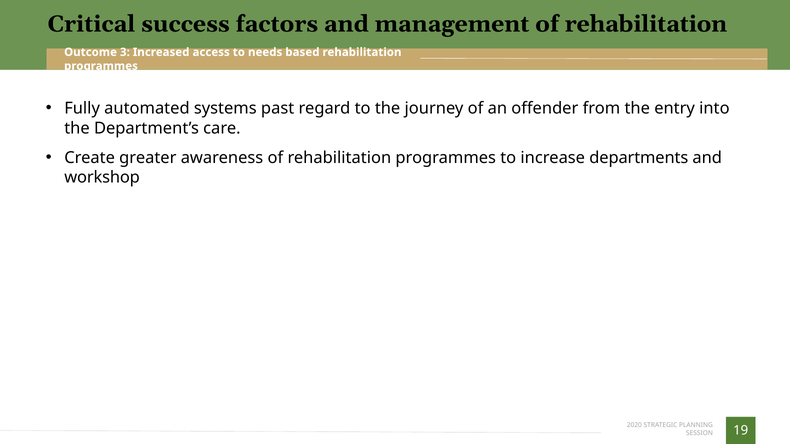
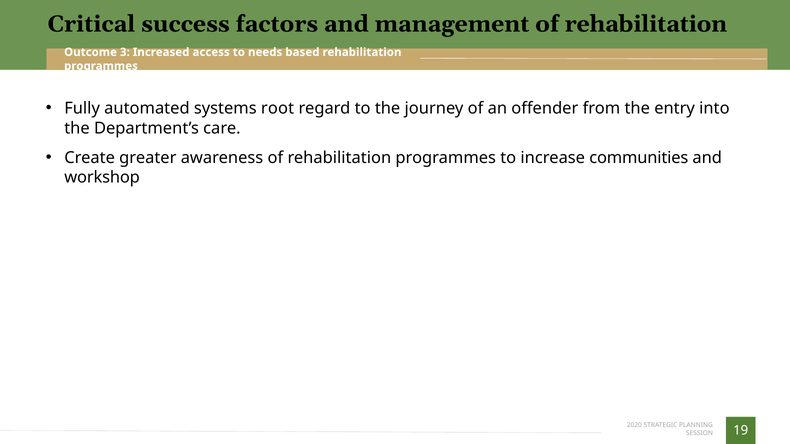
past: past -> root (278, 108)
departments: departments -> communities (639, 158)
